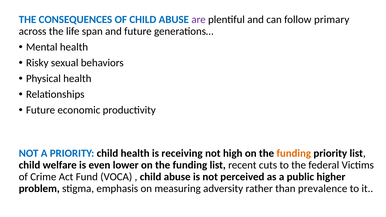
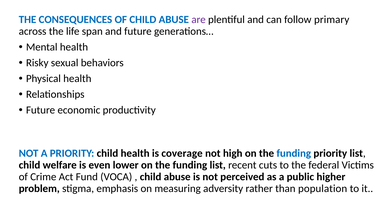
receiving: receiving -> coverage (182, 153)
funding colour: orange -> blue (294, 153)
prevalence: prevalence -> population (323, 189)
